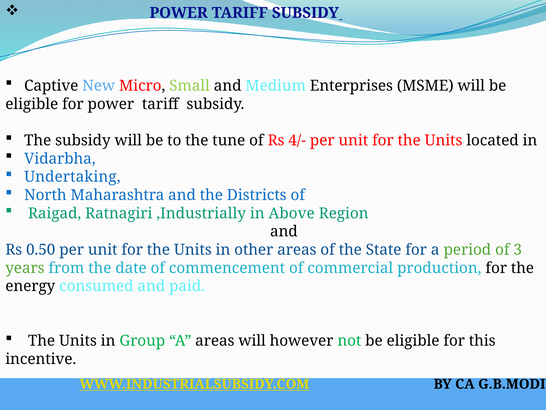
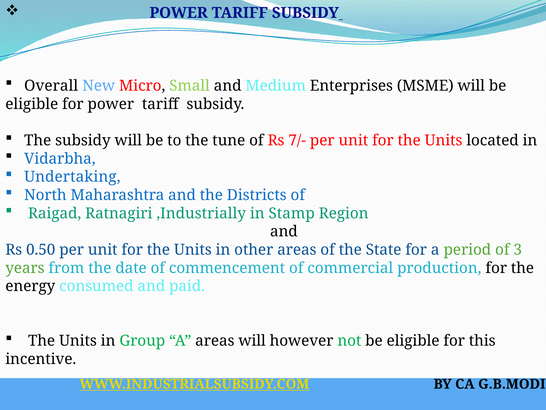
Captive: Captive -> Overall (51, 86)
4/-: 4/- -> 7/- (297, 140)
Above: Above -> Stamp (292, 213)
